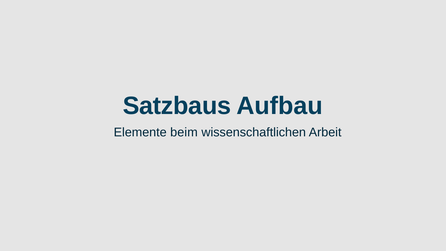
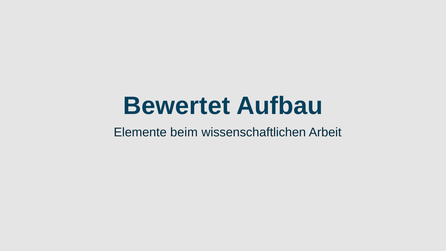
Satzbaus: Satzbaus -> Bewertet (177, 106)
